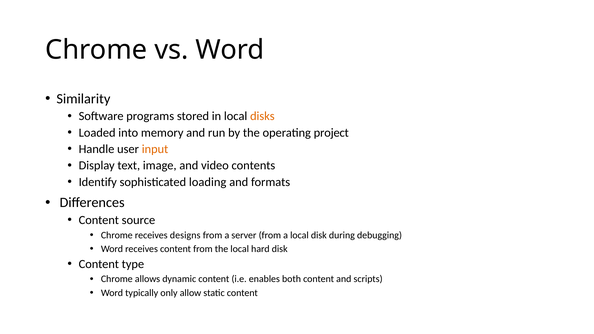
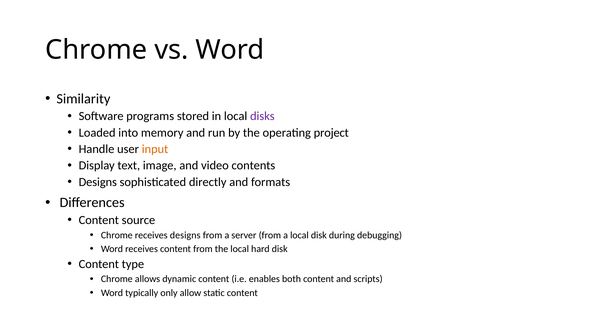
disks colour: orange -> purple (262, 116)
Identify: Identify -> Designs (98, 182)
loading: loading -> directly (208, 182)
